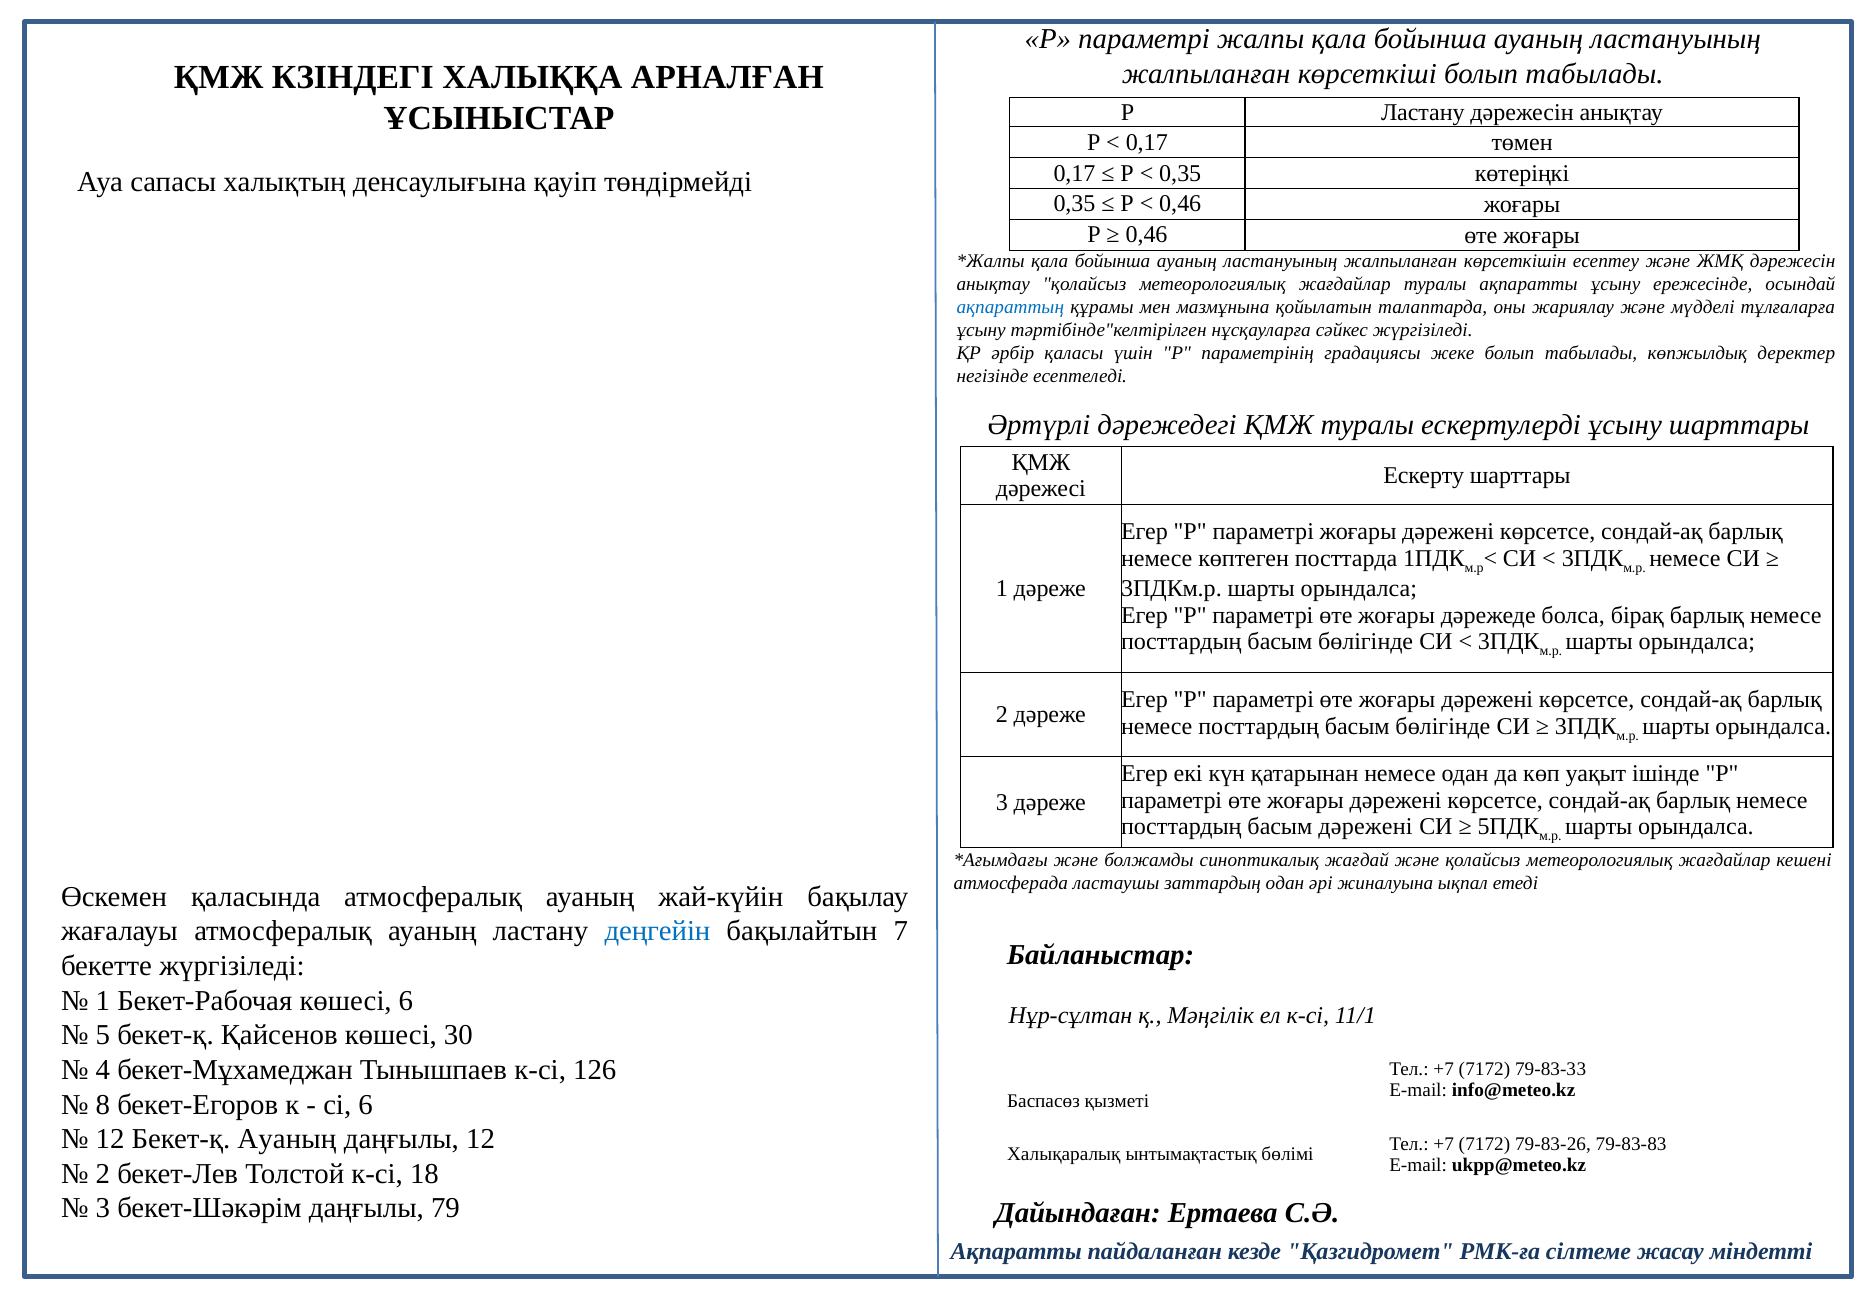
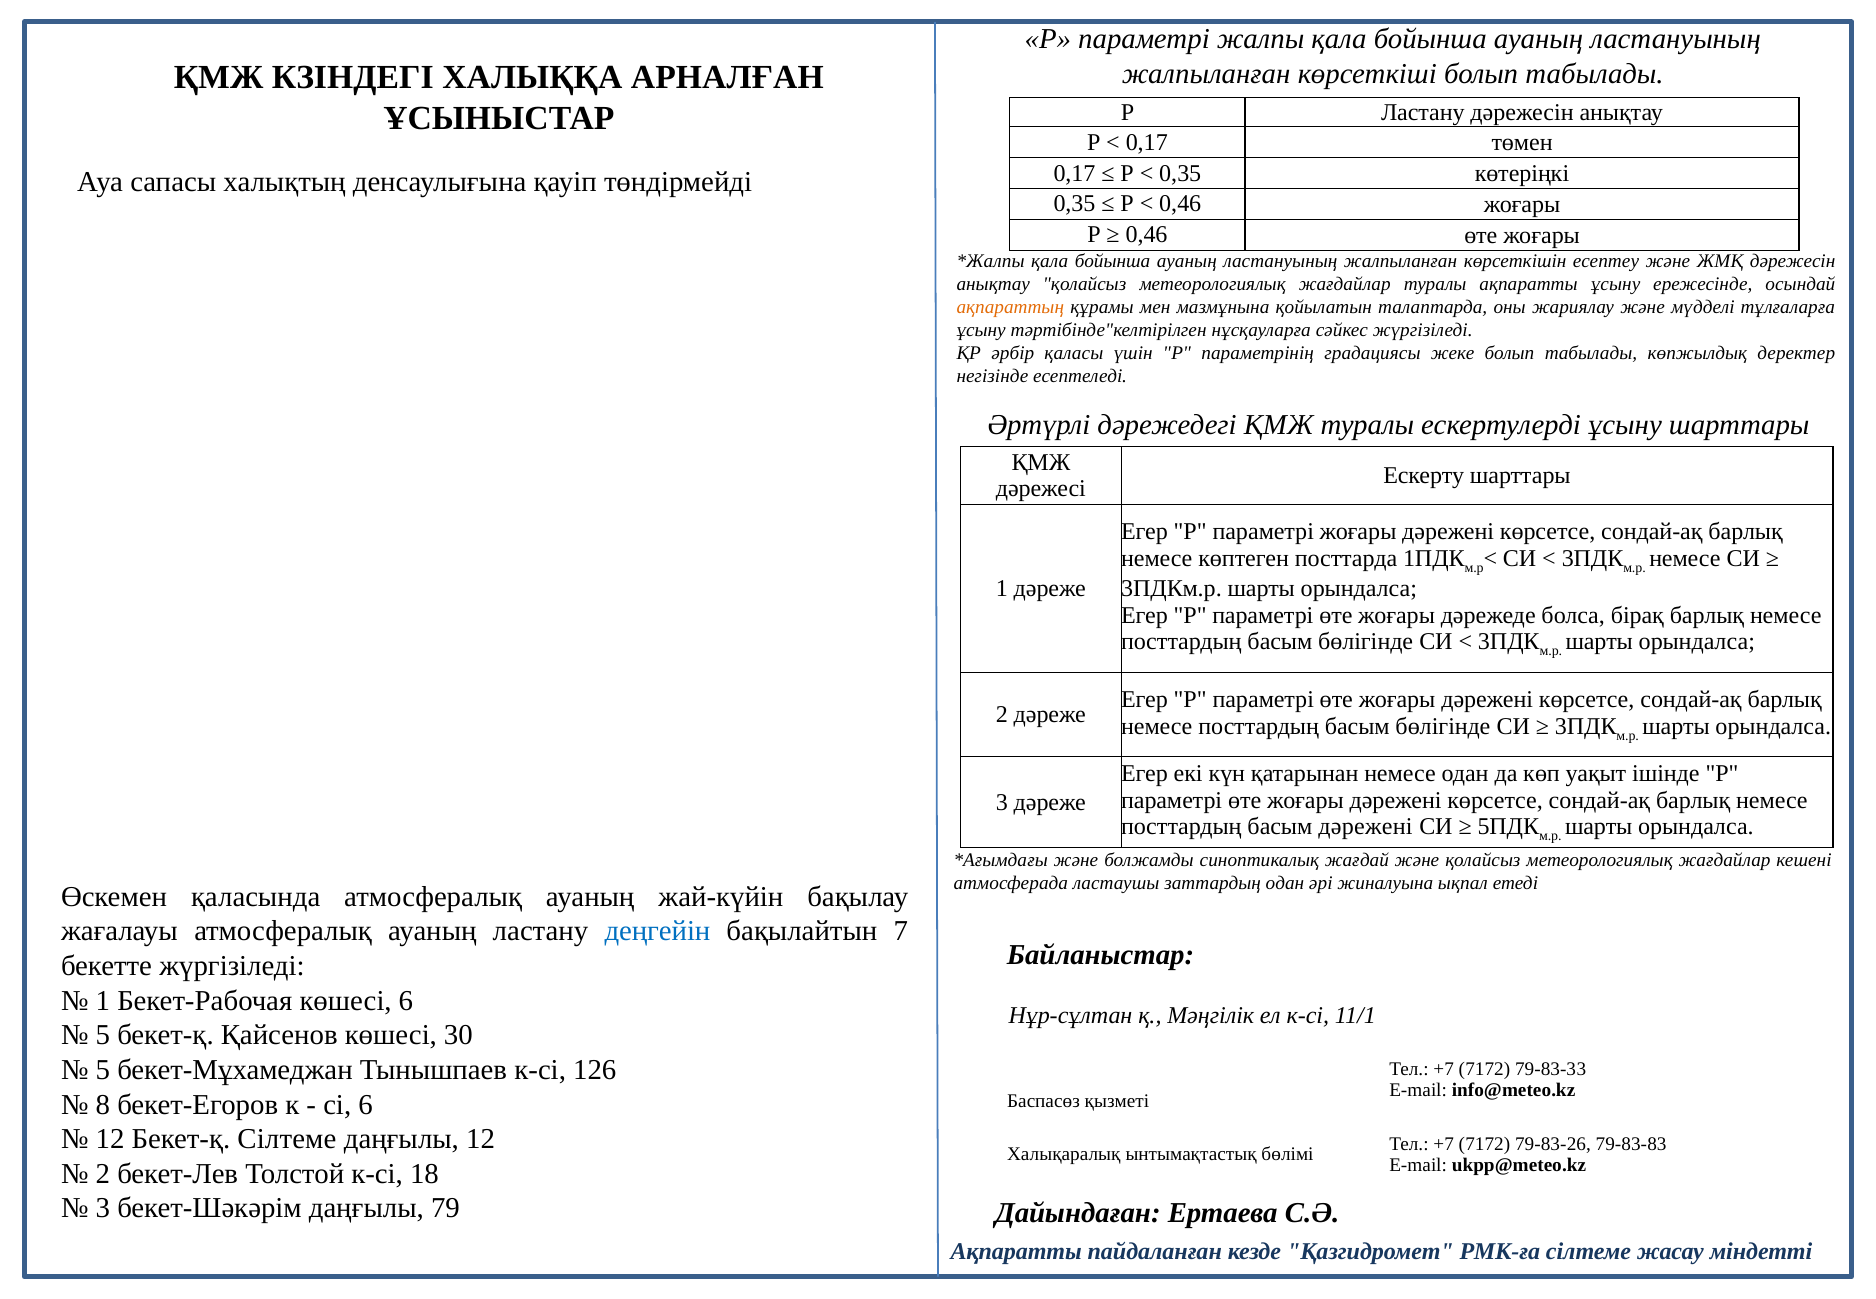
ақпараттың colour: blue -> orange (1010, 307)
4: 4 -> 5 (103, 1070)
Бекет-қ Ауаның: Ауаның -> Сілтеме (287, 1139)
